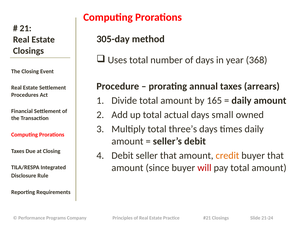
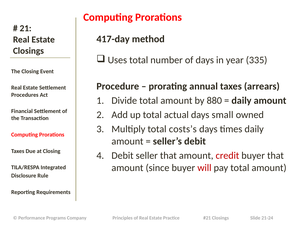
305-day: 305-day -> 417-day (113, 39)
368: 368 -> 335 (257, 60)
165: 165 -> 880 (214, 100)
three’s: three’s -> costs’s (183, 129)
credit colour: orange -> red (227, 155)
